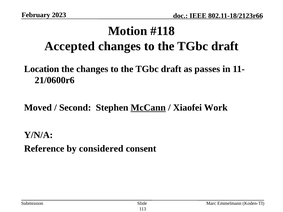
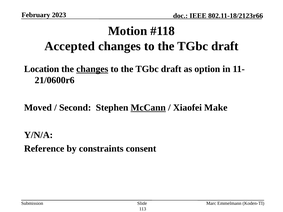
changes underline: none -> present (92, 69)
passes: passes -> option (207, 69)
Work: Work -> Make (216, 108)
considered: considered -> constraints (101, 149)
